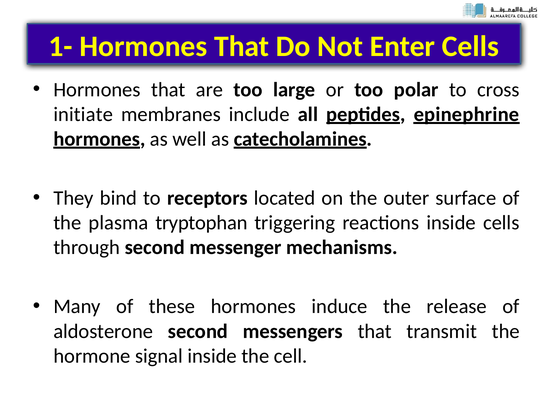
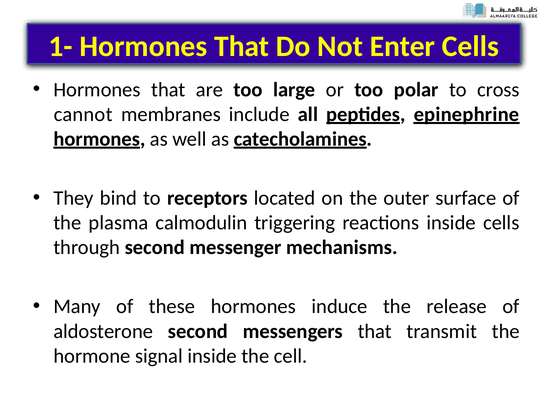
initiate: initiate -> cannot (83, 114)
tryptophan: tryptophan -> calmodulin (201, 223)
